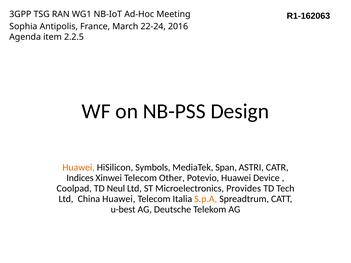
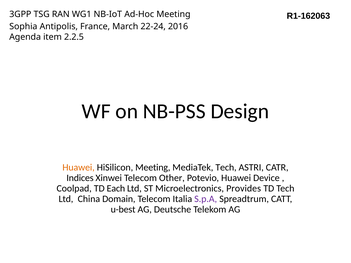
HiSilicon Symbols: Symbols -> Meeting (153, 168)
MediaTek Span: Span -> Tech (226, 168)
Neul: Neul -> Each (116, 189)
China Huawei: Huawei -> Domain (119, 199)
S.p.A colour: orange -> purple (206, 199)
